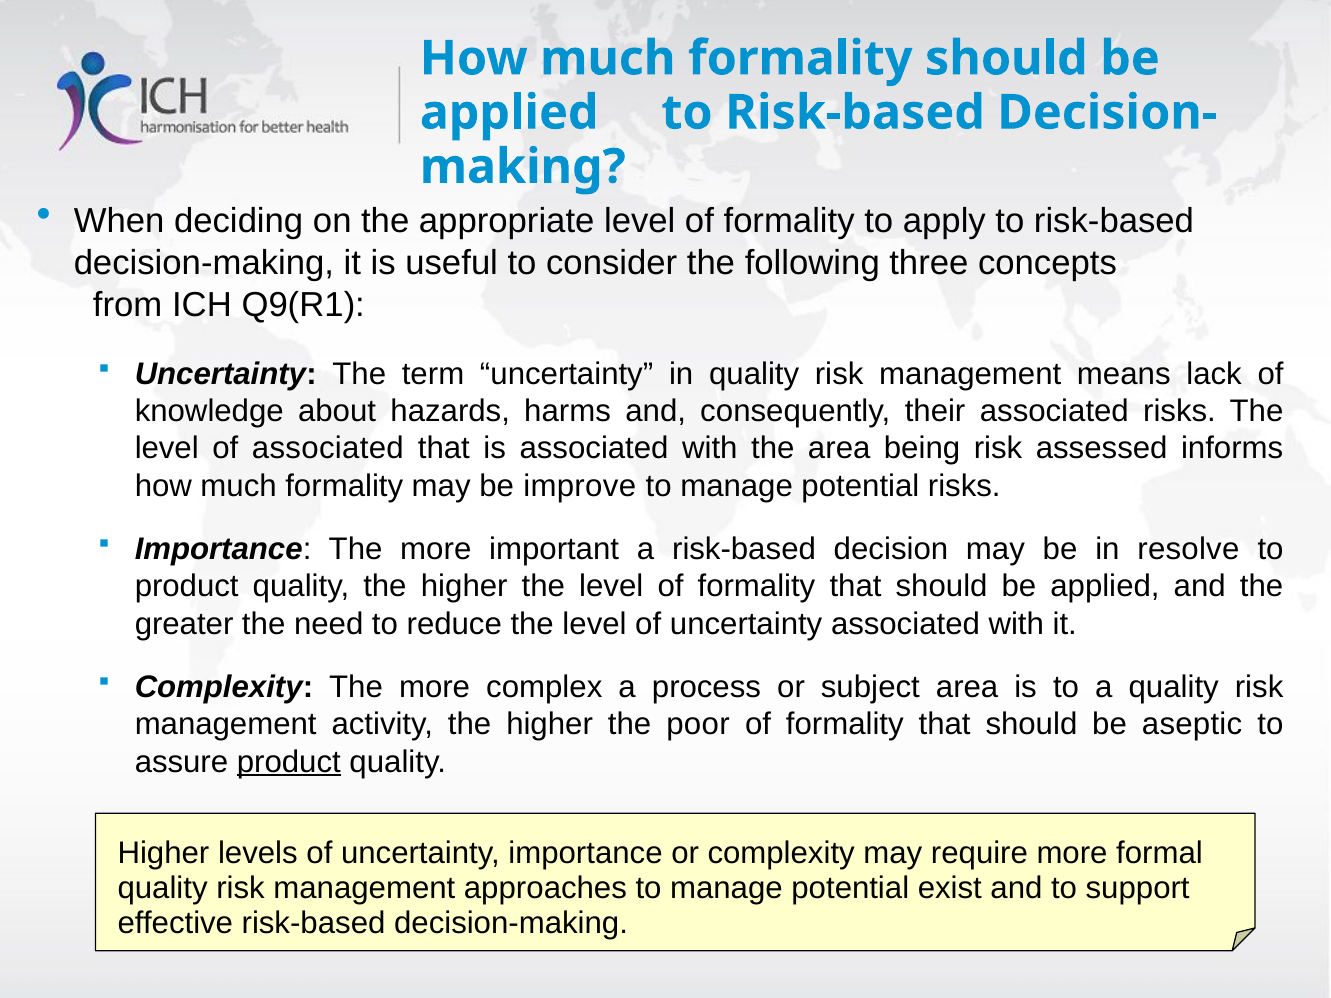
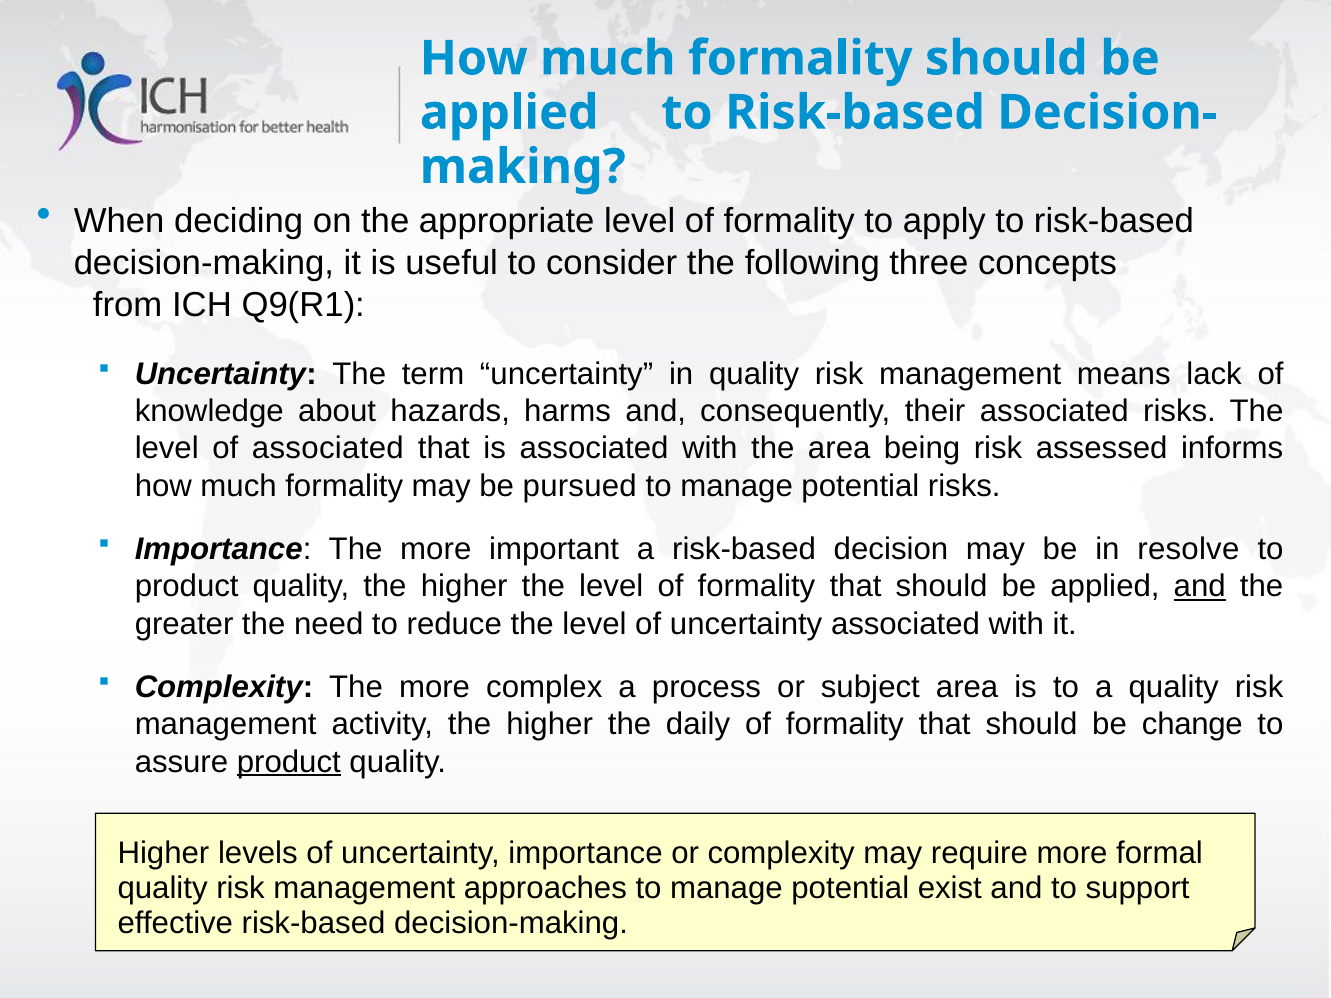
improve: improve -> pursued (580, 486)
and underline: none -> present (1200, 587)
poor: poor -> daily (698, 724)
aseptic: aseptic -> change (1192, 724)
